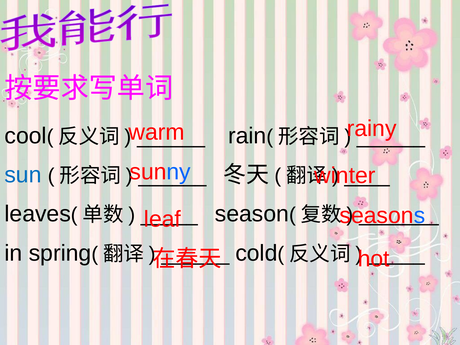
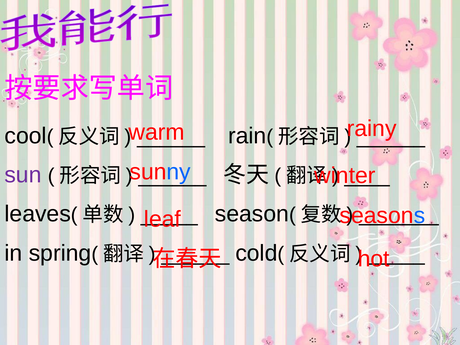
sun colour: blue -> purple (23, 175)
